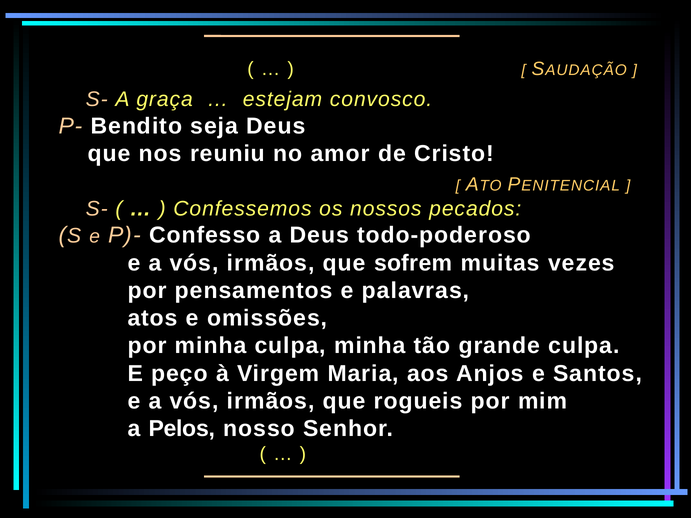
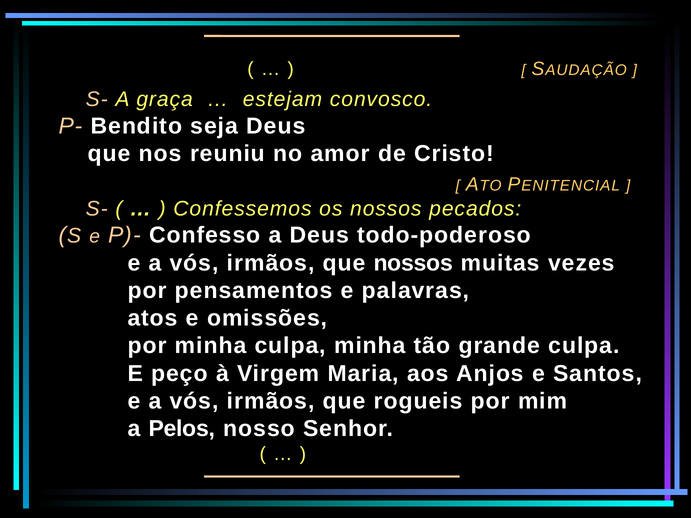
que sofrem: sofrem -> nossos (413, 263)
